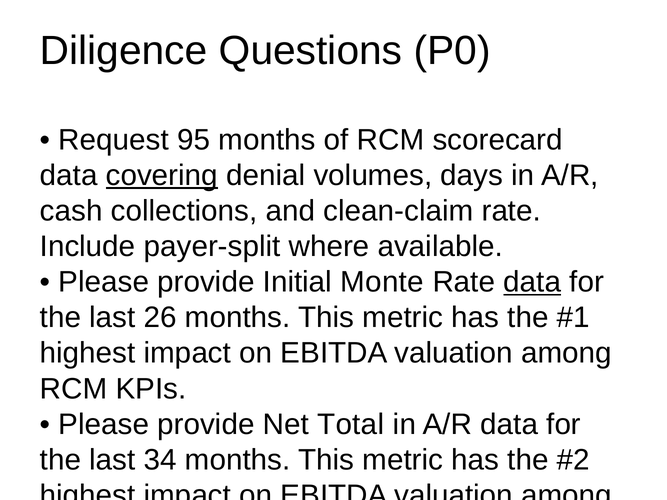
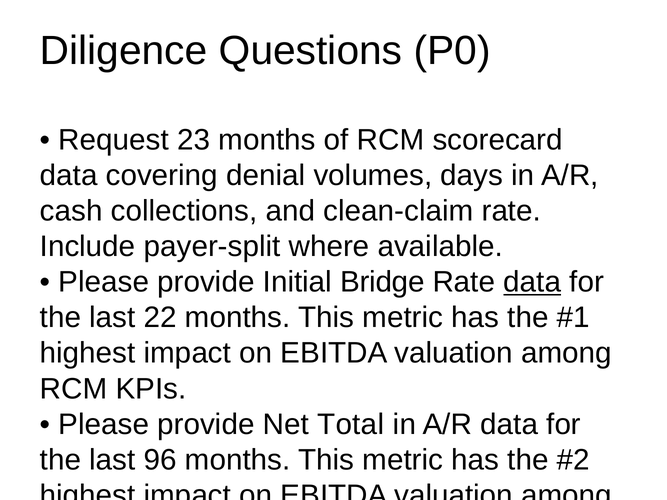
95: 95 -> 23 (194, 140)
covering underline: present -> none (162, 175)
Monte: Monte -> Bridge (382, 282)
26: 26 -> 22 (160, 318)
34: 34 -> 96 (160, 460)
